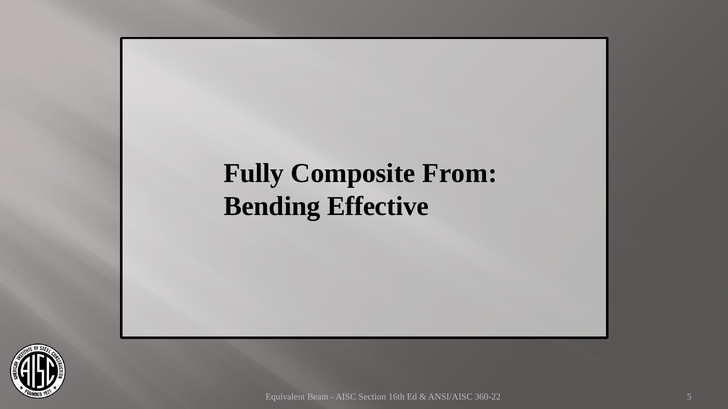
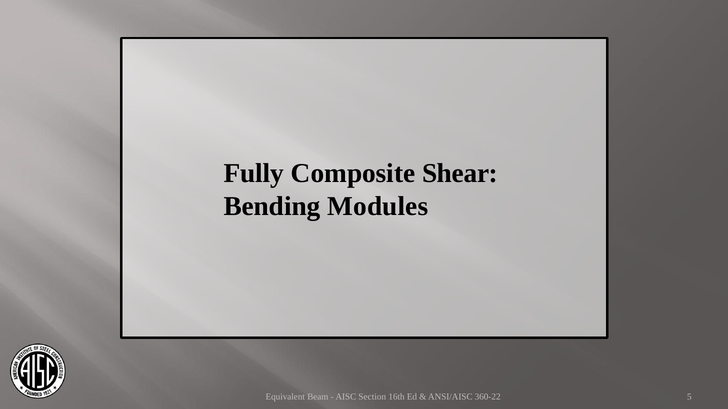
From: From -> Shear (460, 174)
Effective: Effective -> Modules (378, 206)
